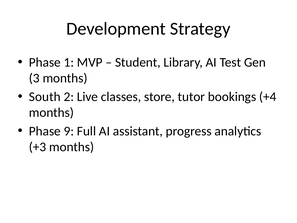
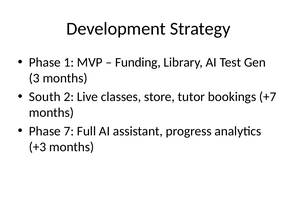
Student: Student -> Funding (138, 62)
+4: +4 -> +7 (268, 97)
9: 9 -> 7 (69, 131)
